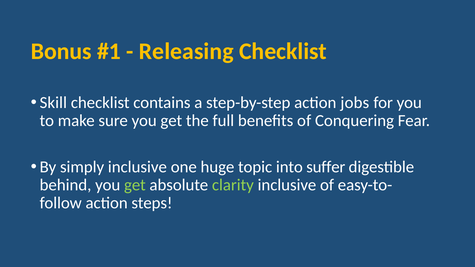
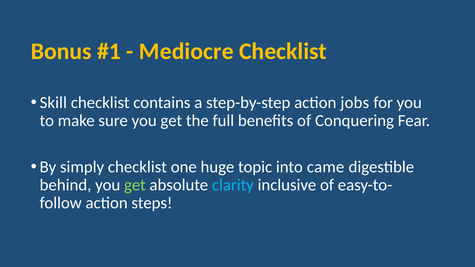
Releasing: Releasing -> Mediocre (186, 52)
simply inclusive: inclusive -> checklist (137, 167)
suffer: suffer -> came (326, 167)
clarity colour: light green -> light blue (233, 185)
